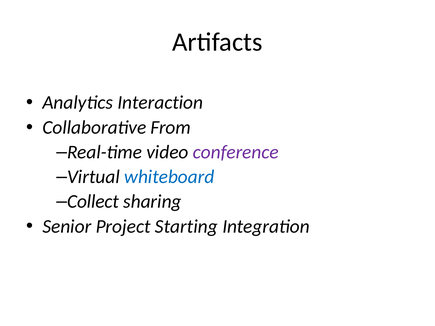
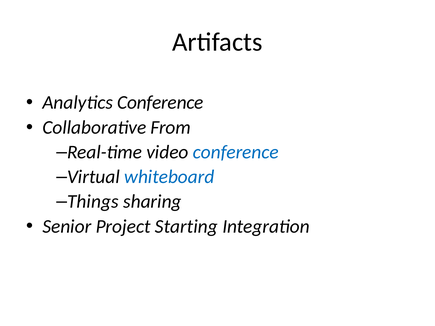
Analytics Interaction: Interaction -> Conference (160, 103)
conference colour: purple -> blue (236, 152)
Collect: Collect -> Things (93, 202)
